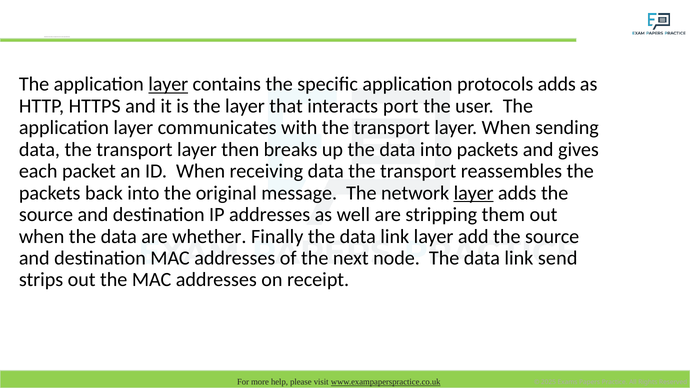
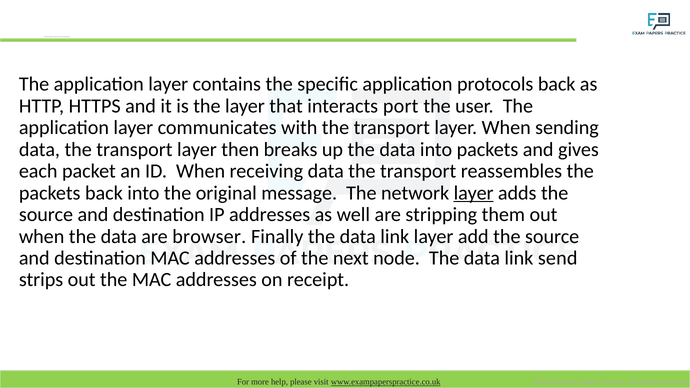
layer underline: present -> none (168, 84)
protocols adds: adds -> back (557, 84)
whether: whether -> browser (209, 236)
